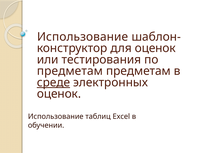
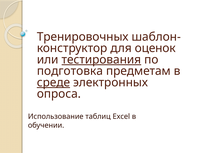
Использование: Использование -> Тренировочных (83, 37)
тестирования underline: none -> present (101, 59)
предметам: предметам -> подготовка (70, 71)
оценок: оценок -> опроса (59, 93)
